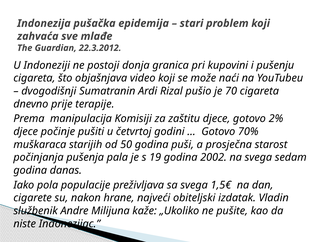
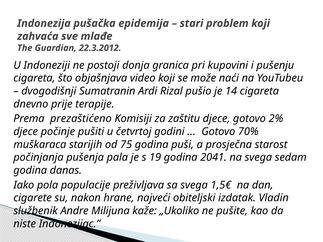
70: 70 -> 14 (231, 91)
manipulacija: manipulacija -> prezaštićeno (81, 119)
50: 50 -> 75 (126, 145)
2002: 2002 -> 2041 (214, 158)
